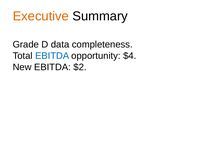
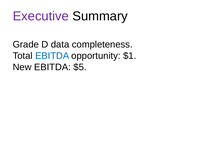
Executive colour: orange -> purple (41, 16)
$4: $4 -> $1 (130, 56)
$2: $2 -> $5 (80, 67)
